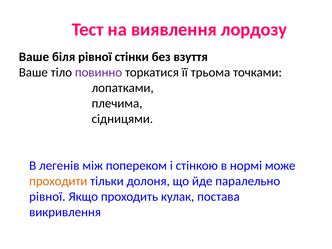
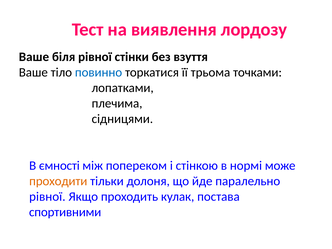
повинно colour: purple -> blue (99, 72)
легенів: легенів -> ємності (59, 165)
викривлення: викривлення -> спортивними (65, 212)
